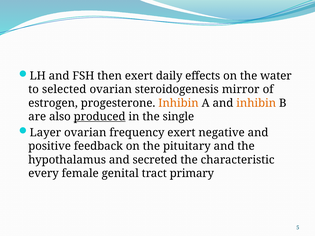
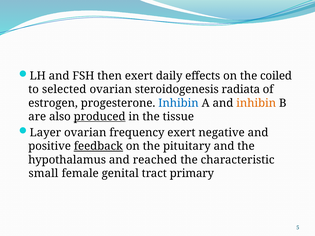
water: water -> coiled (276, 76)
mirror: mirror -> radiata (241, 89)
Inhibin colour: orange -> blue (178, 103)
single: single -> tissue (178, 117)
feedback underline: none -> present (98, 146)
secreted: secreted -> reached (155, 160)
every: every -> small (43, 174)
